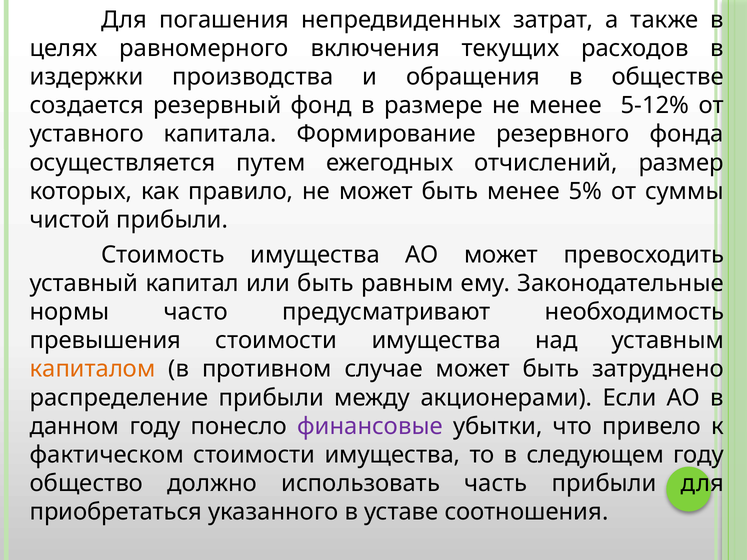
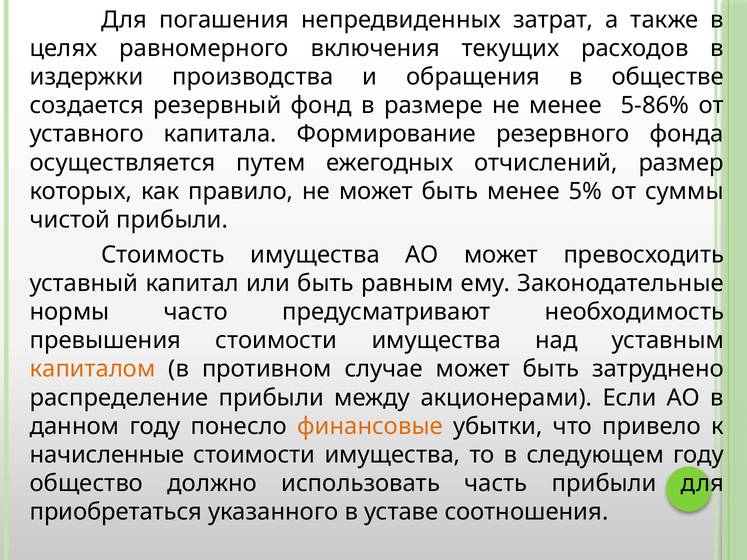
5-12%: 5-12% -> 5-86% (655, 106)
финансовые colour: purple -> orange (370, 427)
фактическом: фактическом -> начисленные (107, 455)
